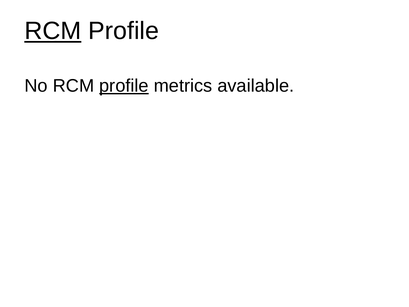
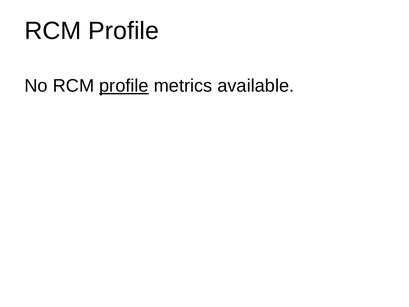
RCM underline: present -> none (53, 31)
